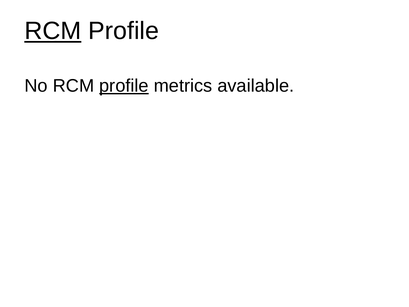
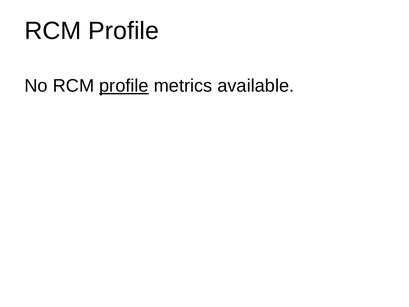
RCM underline: present -> none (53, 31)
